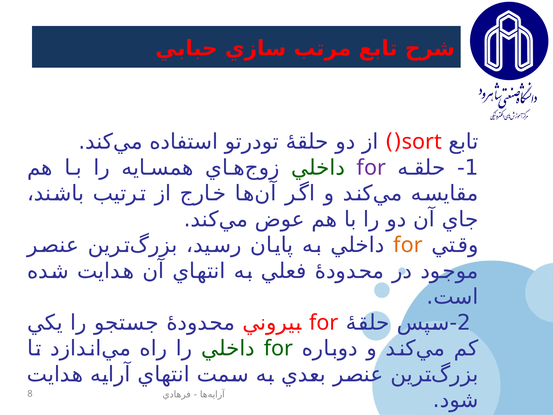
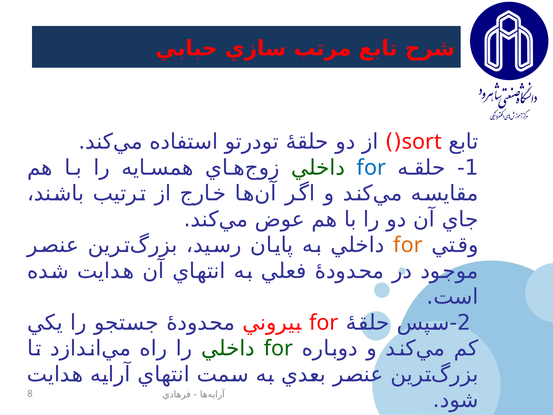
for colour: purple -> blue (371, 168)
